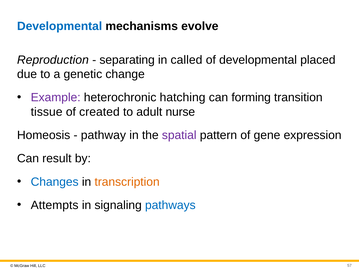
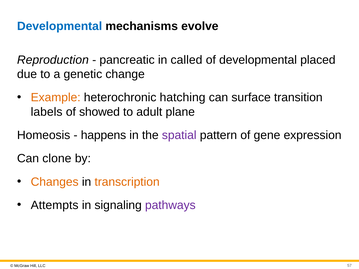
separating: separating -> pancreatic (127, 60)
Example colour: purple -> orange (56, 98)
forming: forming -> surface (251, 98)
tissue: tissue -> labels (47, 112)
created: created -> showed (100, 112)
nurse: nurse -> plane (180, 112)
pathway: pathway -> happens (103, 135)
result: result -> clone (57, 159)
Changes colour: blue -> orange (55, 182)
pathways colour: blue -> purple (170, 205)
